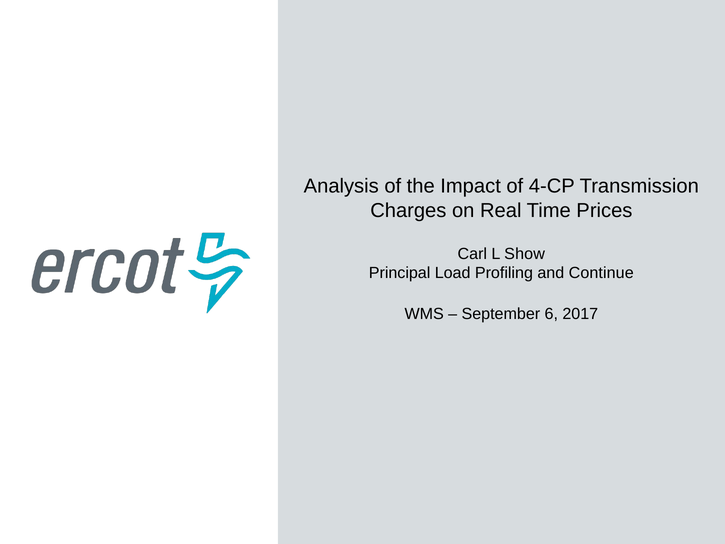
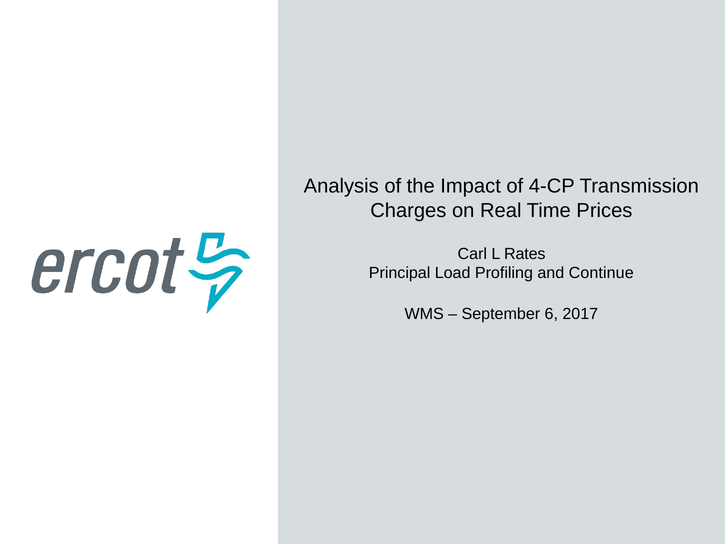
Show: Show -> Rates (525, 254)
